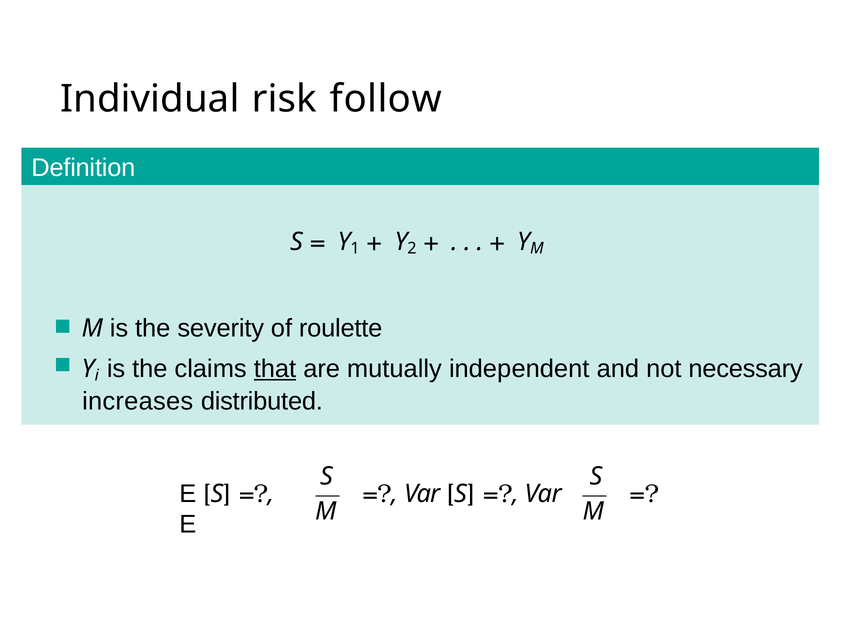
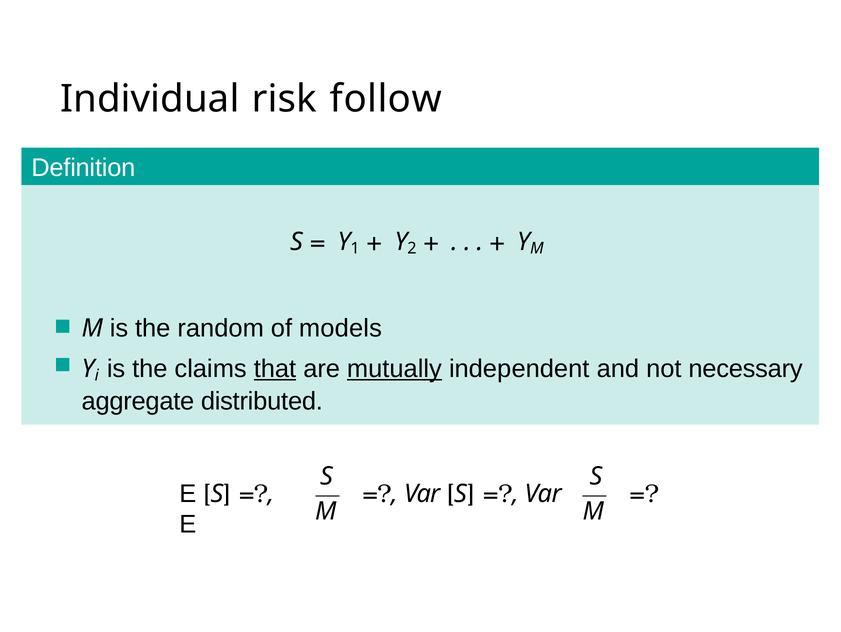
severity: severity -> random (221, 328)
roulette: roulette -> models (340, 328)
mutually underline: none -> present (394, 368)
increases: increases -> aggregate (138, 401)
